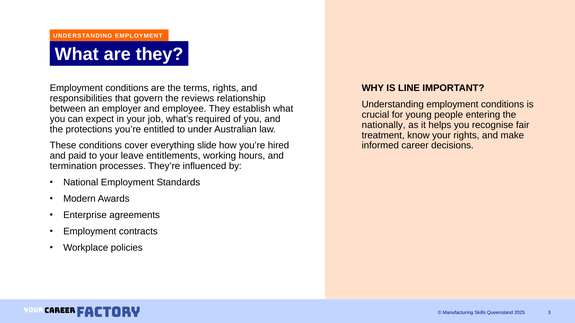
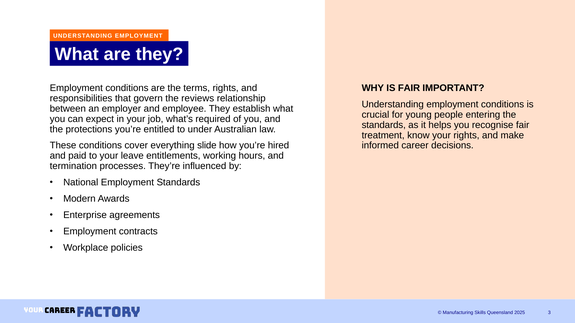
IS LINE: LINE -> FAIR (409, 88)
nationally: nationally -> standards (384, 125)
